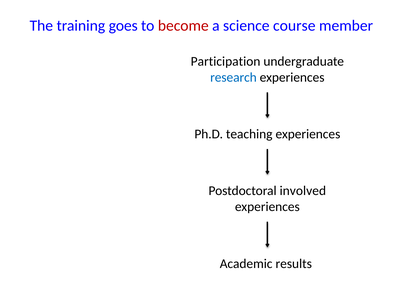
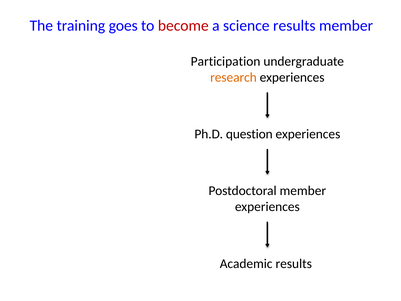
science course: course -> results (294, 26)
research colour: blue -> orange (233, 77)
teaching: teaching -> question (249, 134)
Postdoctoral involved: involved -> member (303, 191)
